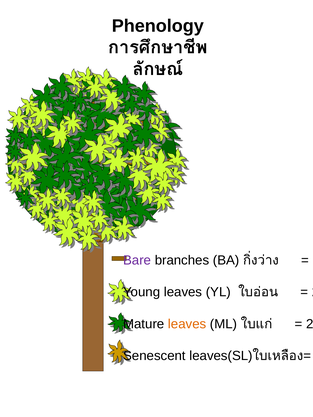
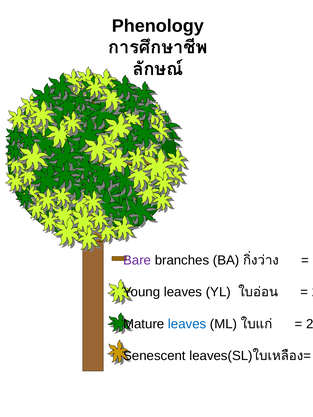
leaves colour: orange -> blue (187, 324)
